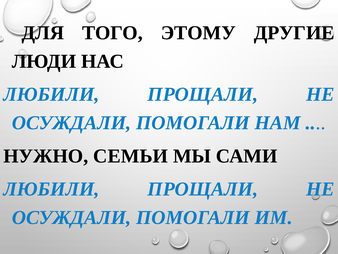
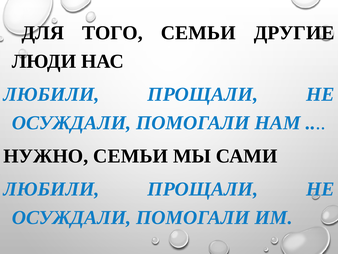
ТОГО ЭТОМУ: ЭТОМУ -> СЕМЬИ (198, 33)
